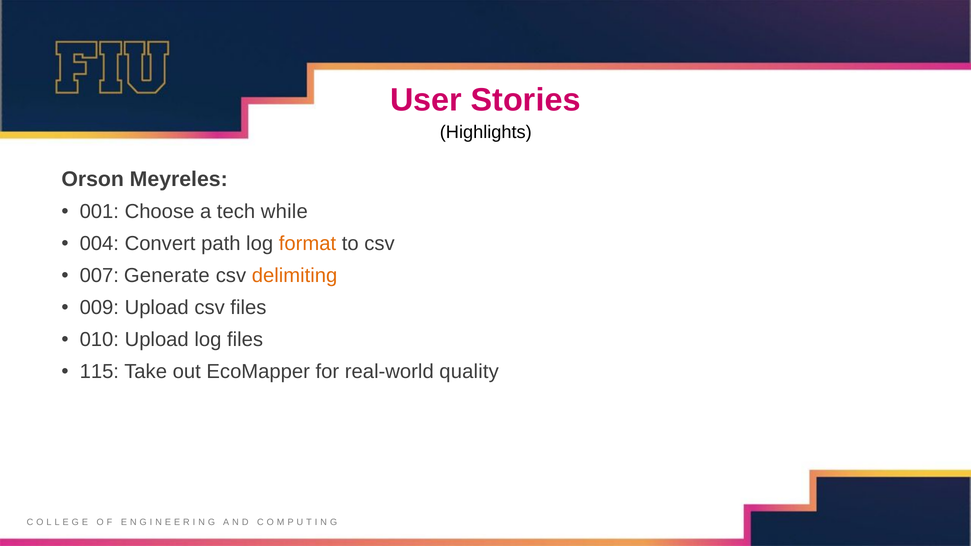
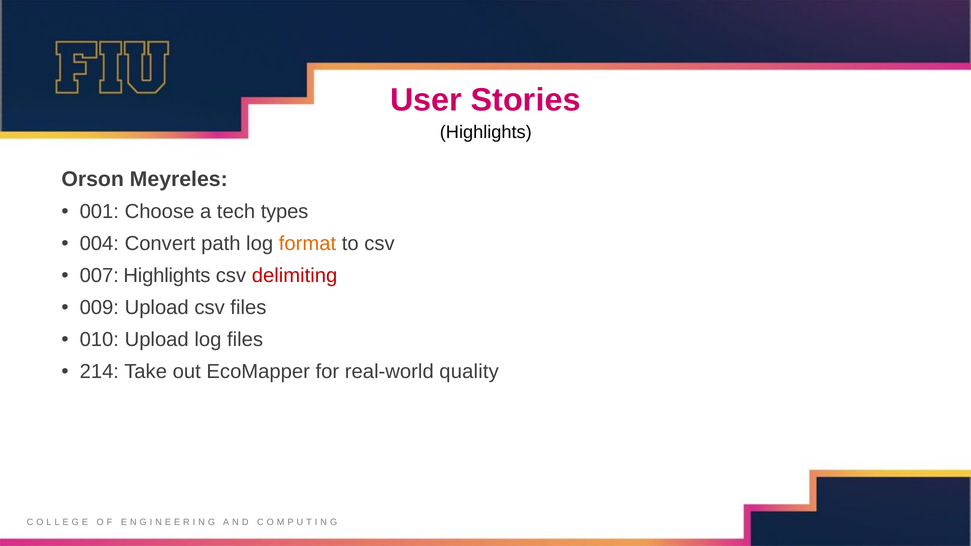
while: while -> types (285, 212)
007 Generate: Generate -> Highlights (167, 276)
delimiting colour: orange -> red (295, 276)
115: 115 -> 214 (99, 372)
